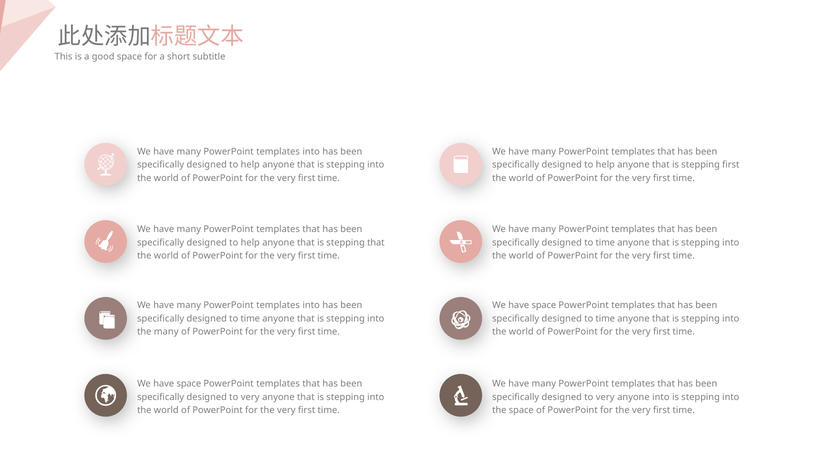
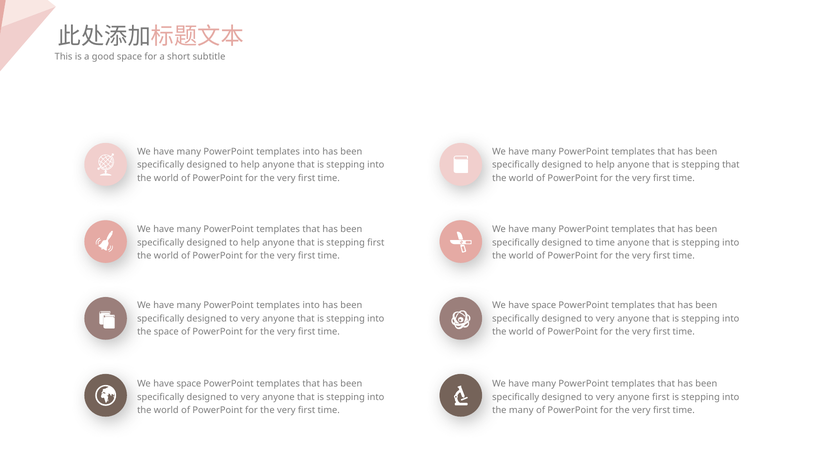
stepping first: first -> that (731, 165)
stepping that: that -> first (376, 242)
time: time -> very (250, 318)
time: time -> very (605, 318)
the many: many -> space (166, 332)
anyone into: into -> first (661, 397)
the space: space -> many (521, 410)
